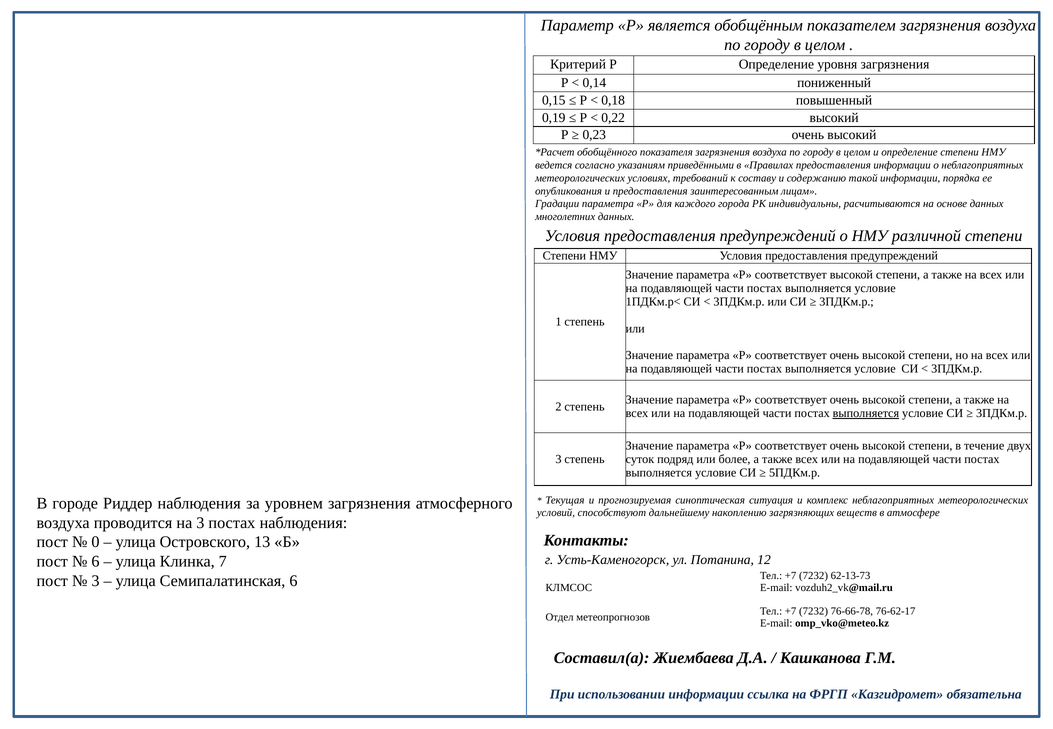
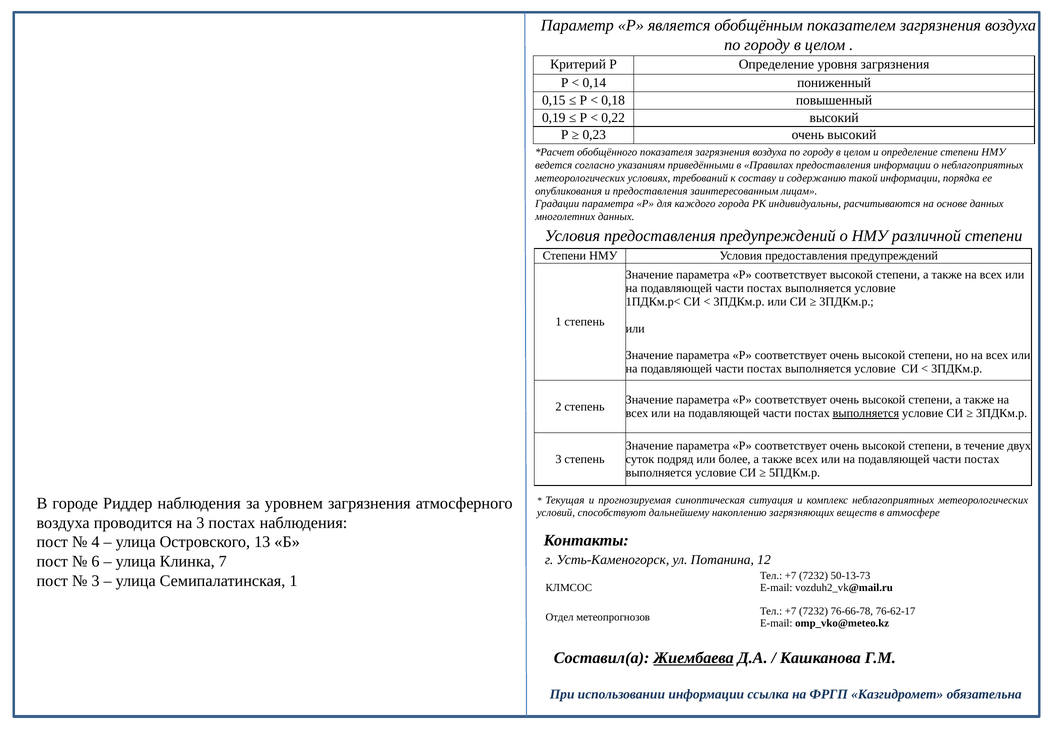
0: 0 -> 4 (95, 542)
62-13-73: 62-13-73 -> 50-13-73 (851, 576)
Семипалатинская 6: 6 -> 1 (293, 581)
Жиембаева underline: none -> present (694, 658)
